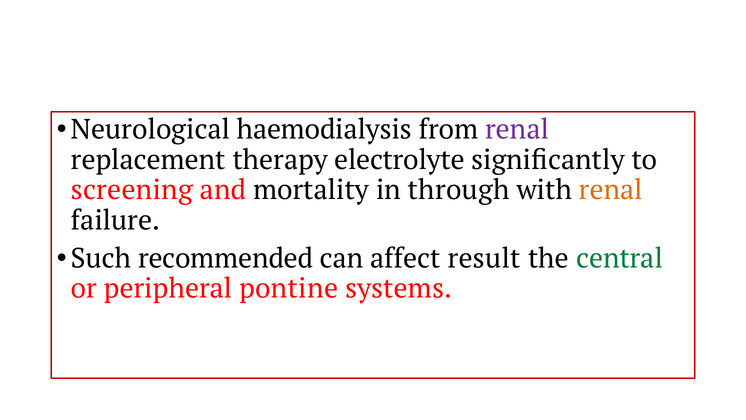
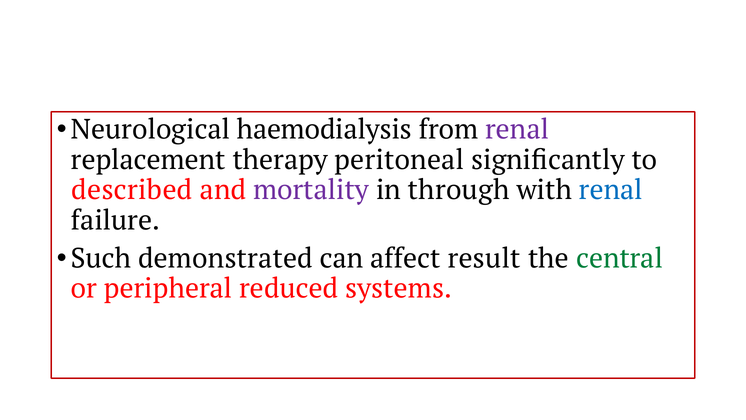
electrolyte: electrolyte -> peritoneal (399, 160)
screening: screening -> described (132, 190)
mortality colour: black -> purple (311, 190)
renal colour: orange -> blue (611, 190)
recommended: recommended -> demonstrated (225, 258)
pontine: pontine -> reduced (289, 288)
